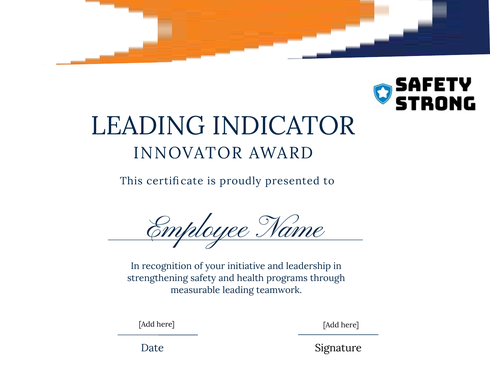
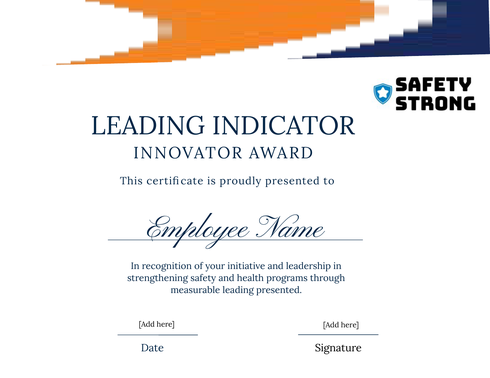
leading teamwork: teamwork -> presented (279, 291)
